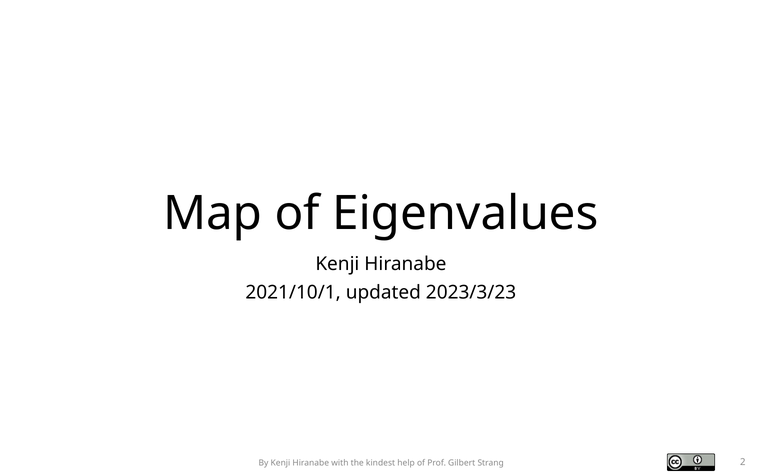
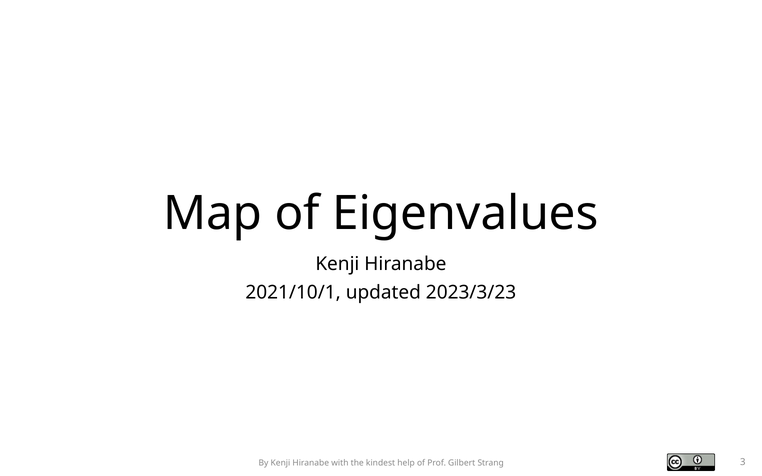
2: 2 -> 3 (743, 462)
